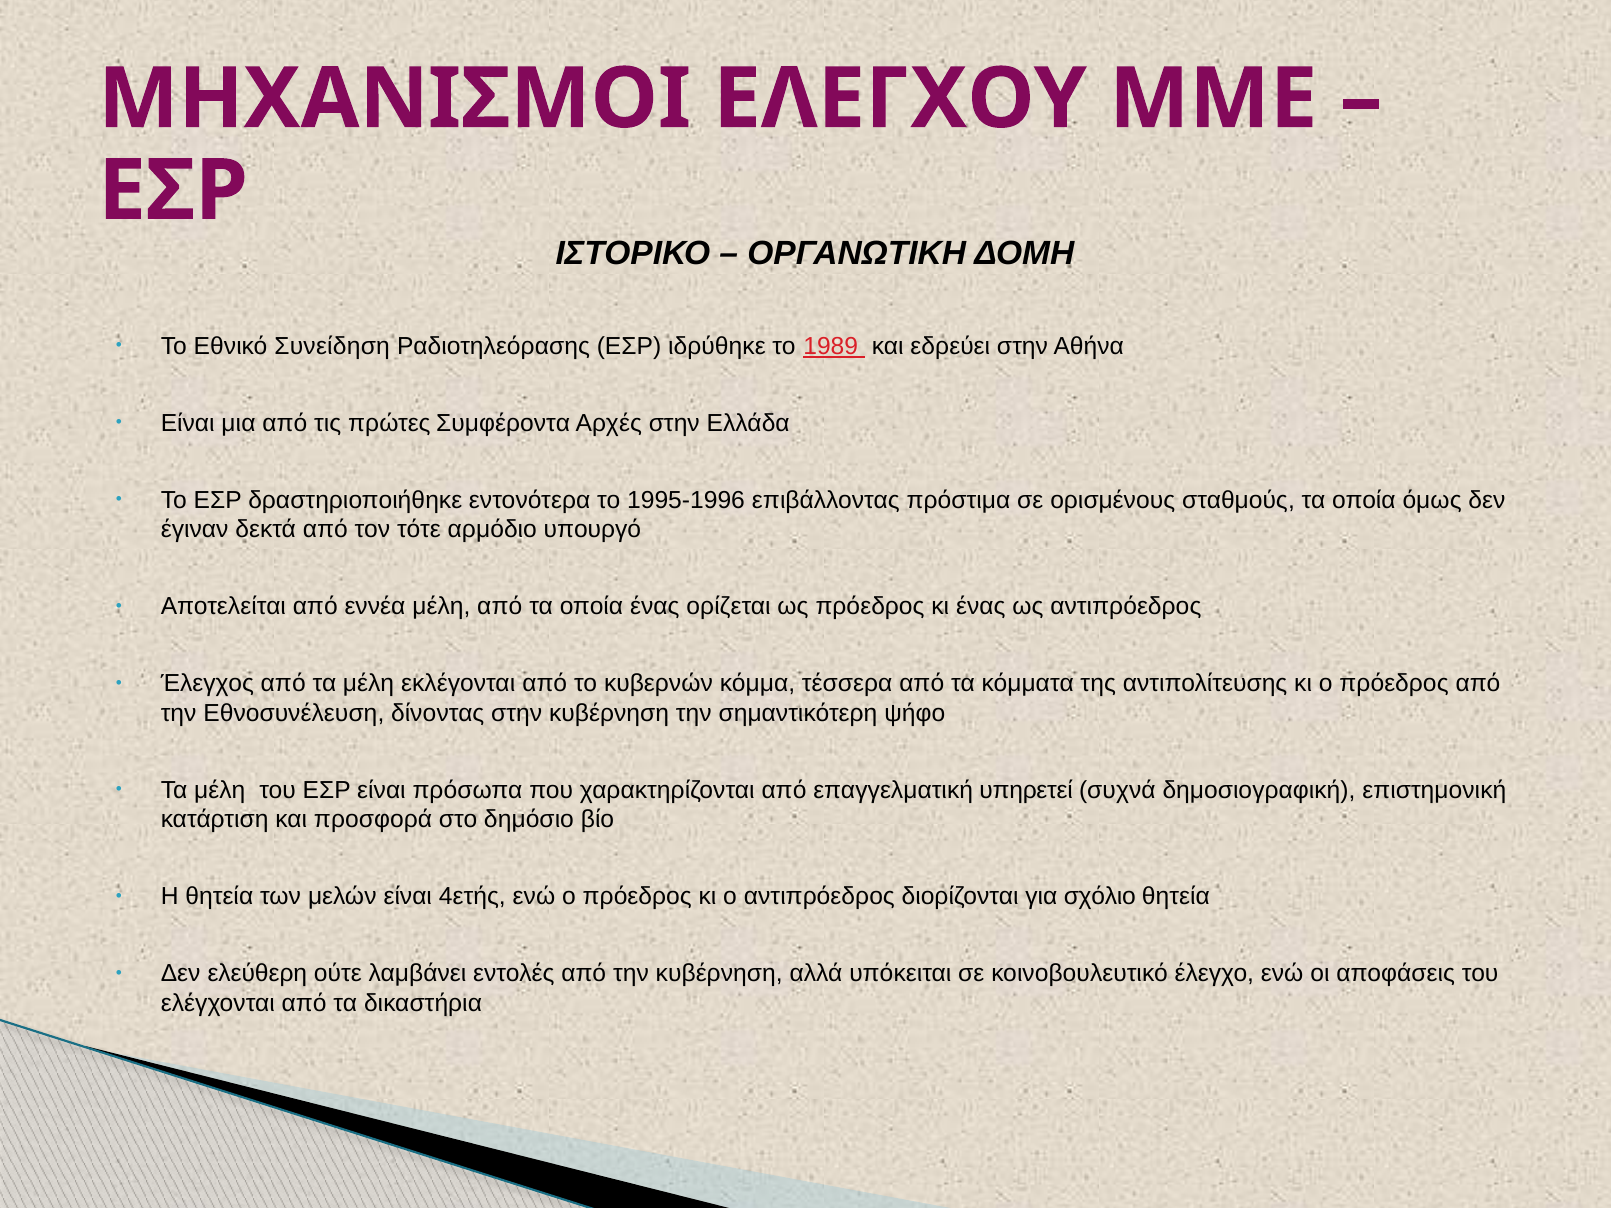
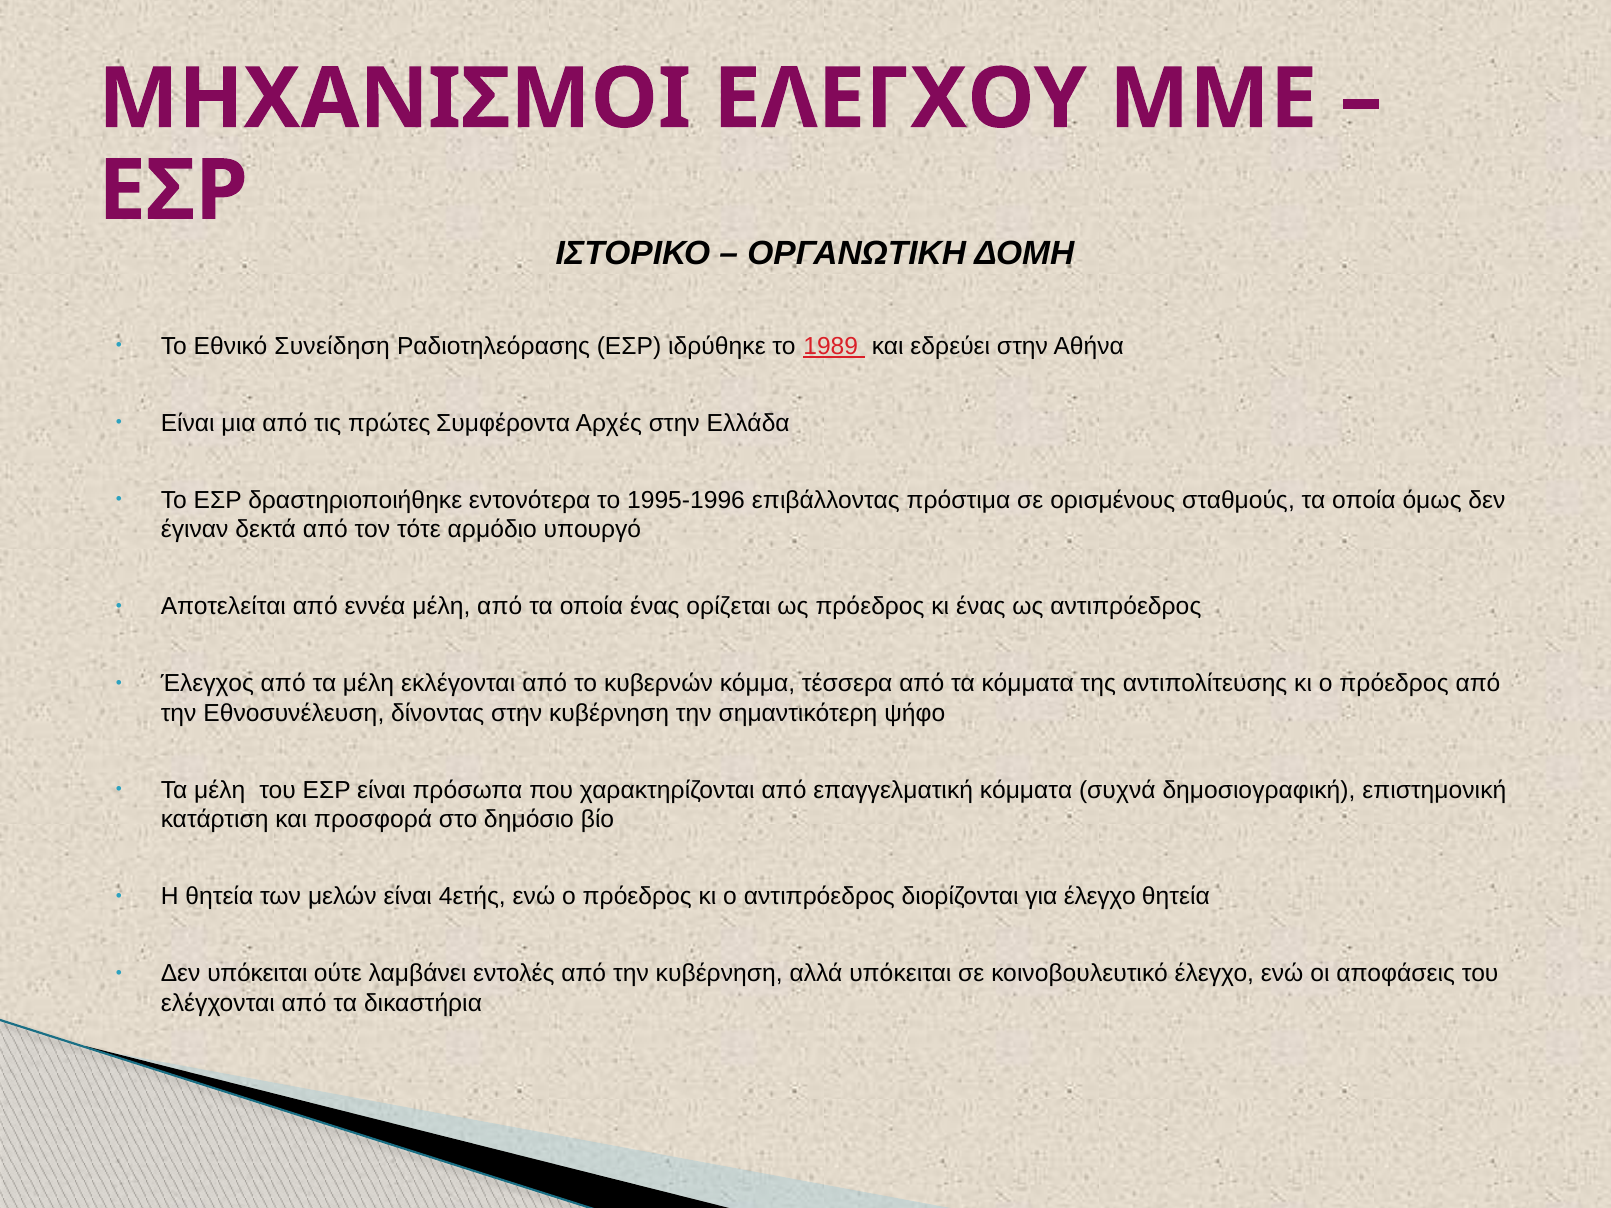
επαγγελματική υπηρετεί: υπηρετεί -> κόμματα (1026, 790)
για σχόλιο: σχόλιο -> έλεγχο (1100, 897)
Δεν ελεύθερη: ελεύθερη -> υπόκειται (257, 974)
